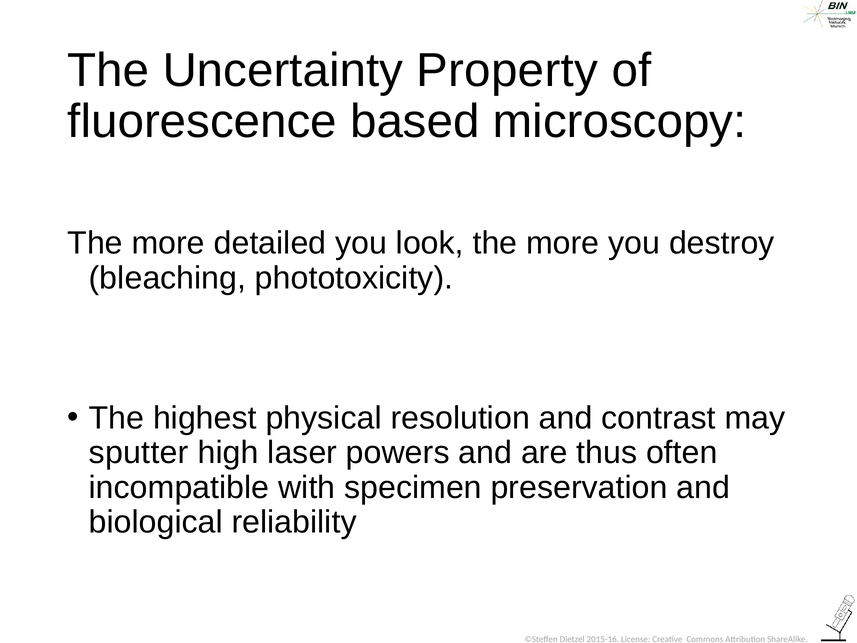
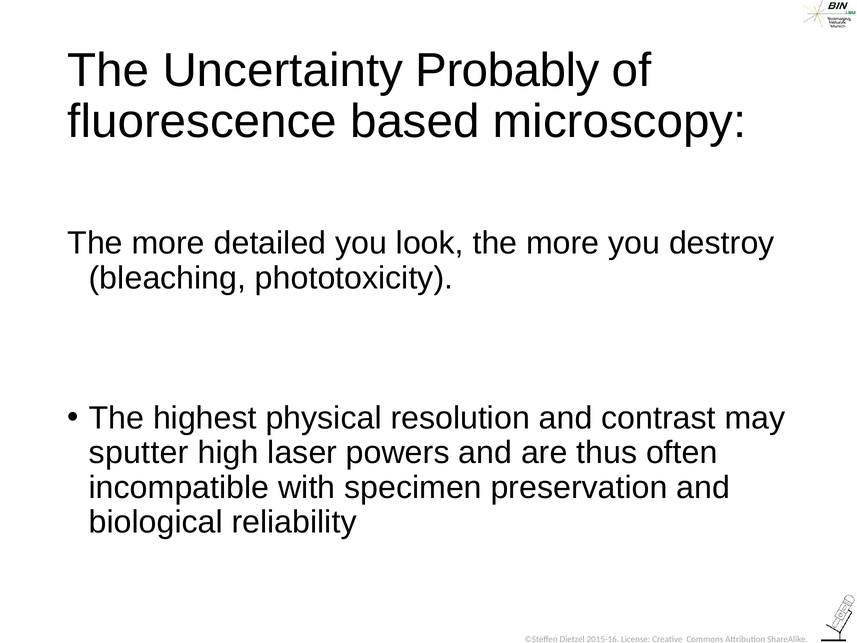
Property: Property -> Probably (508, 70)
